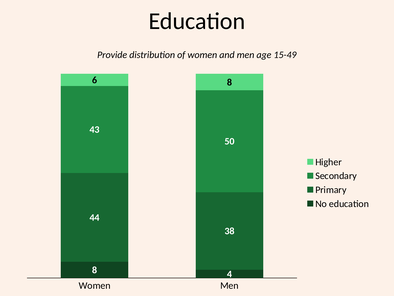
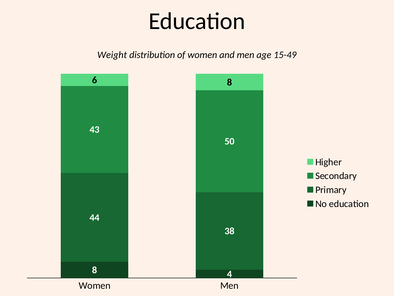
Provide: Provide -> Weight (112, 55)
